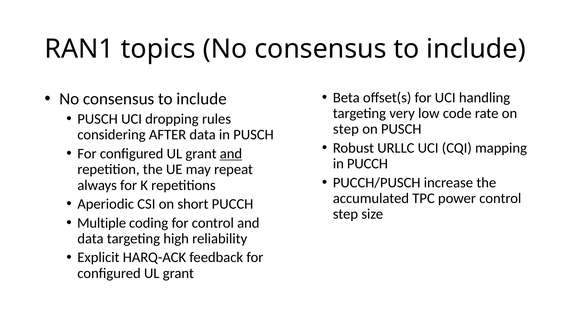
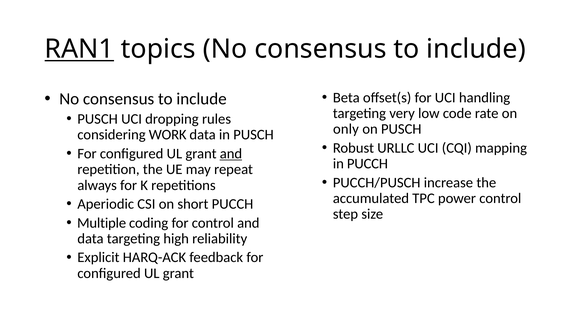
RAN1 underline: none -> present (79, 49)
step: step -> only (346, 129)
AFTER: AFTER -> WORK (168, 135)
